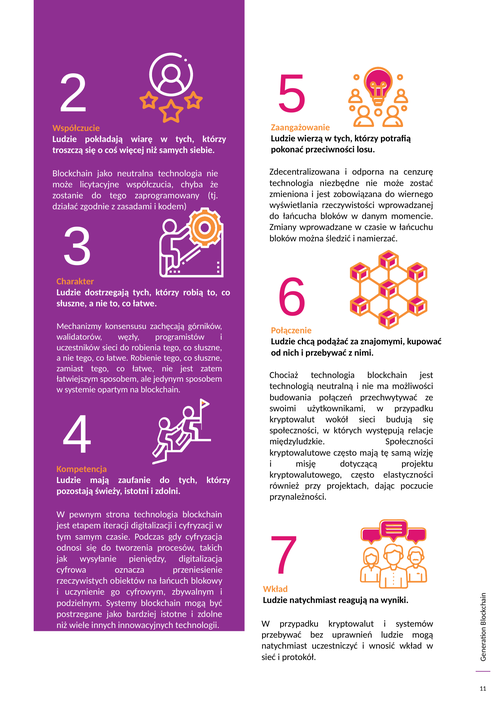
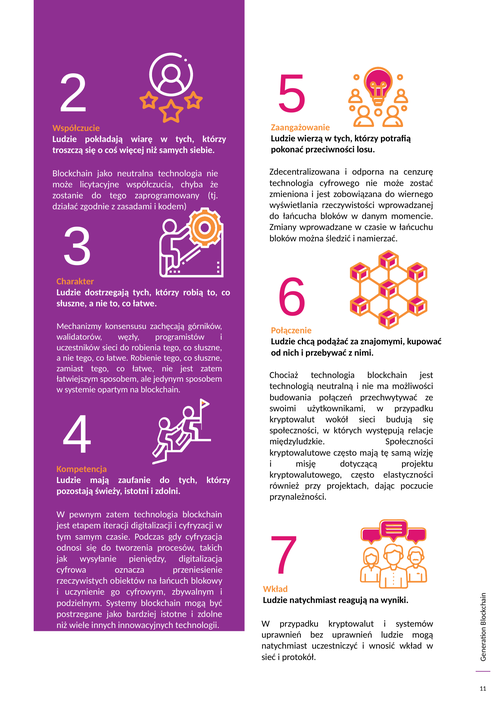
niezbędne: niezbędne -> cyfrowego (340, 183)
pewnym strona: strona -> zatem (118, 515)
przebywać: przebywać -> uprawnień (281, 636)
